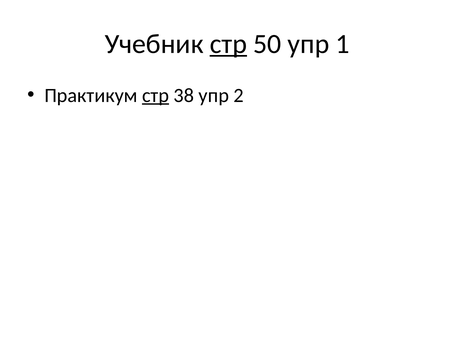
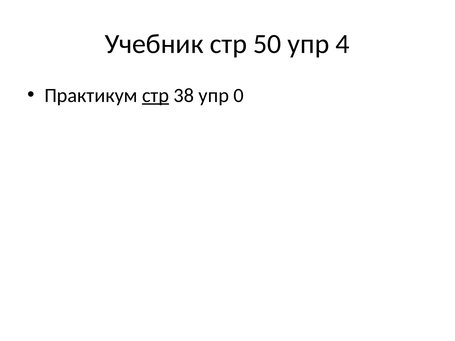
стр underline: present -> none (228, 44)
1: 1 -> 4 (343, 44)
2: 2 -> 0 (239, 95)
